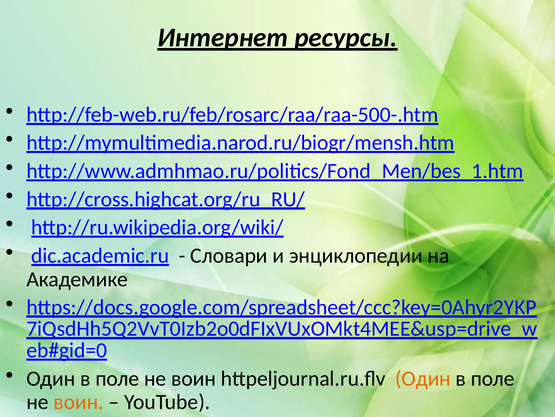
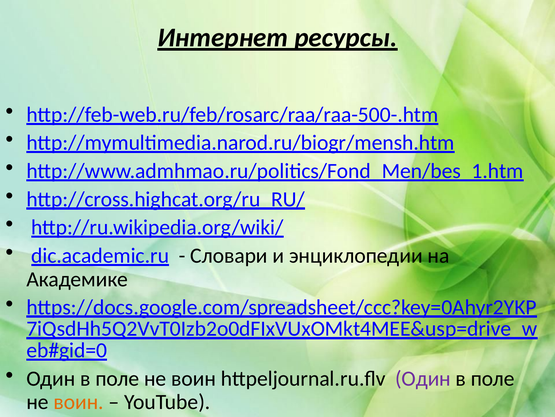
Один colour: orange -> purple (423, 378)
